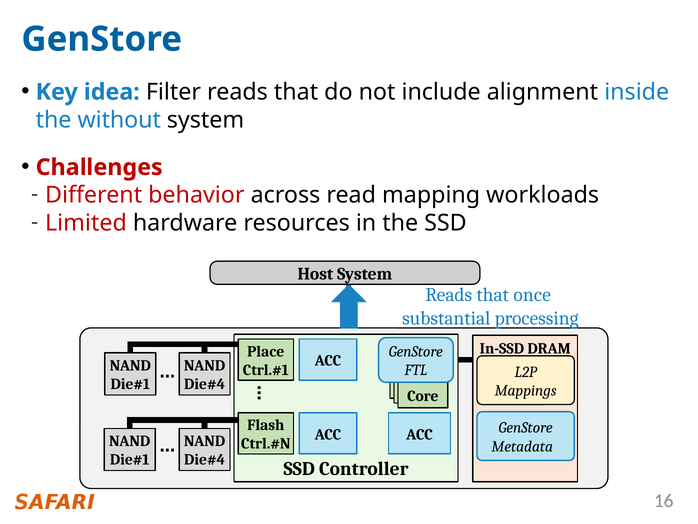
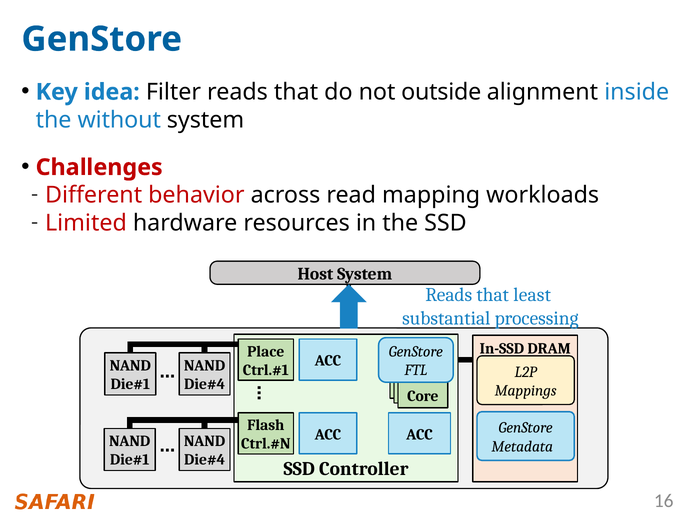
include: include -> outside (441, 92)
once: once -> least (532, 295)
